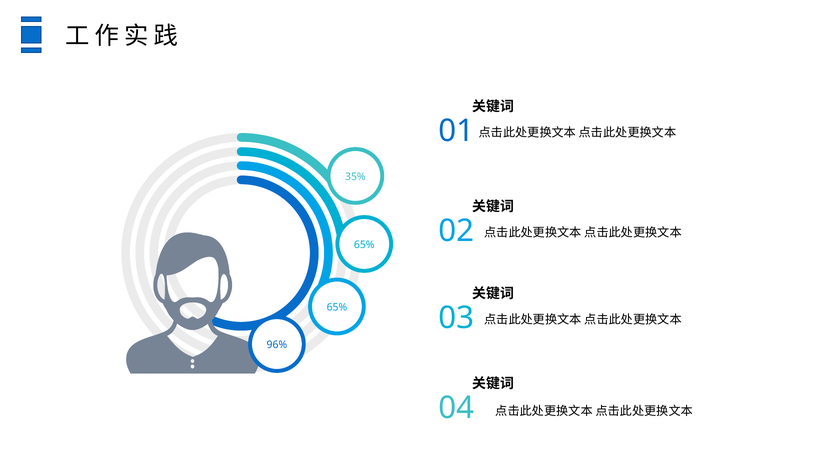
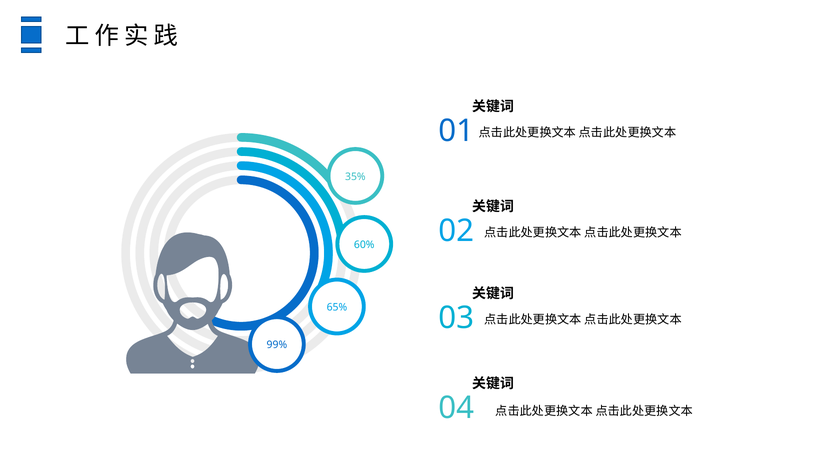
65%: 65% -> 60% (364, 244)
96%: 96% -> 99% (277, 344)
